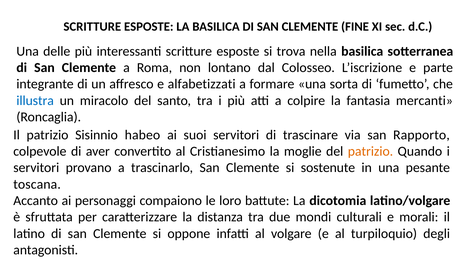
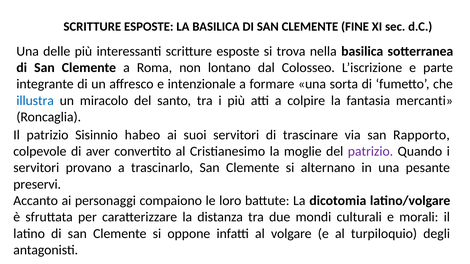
alfabetizzati: alfabetizzati -> intenzionale (202, 84)
patrizio colour: orange -> purple (370, 152)
sostenute: sostenute -> alternano (328, 168)
toscana: toscana -> preservi (37, 185)
